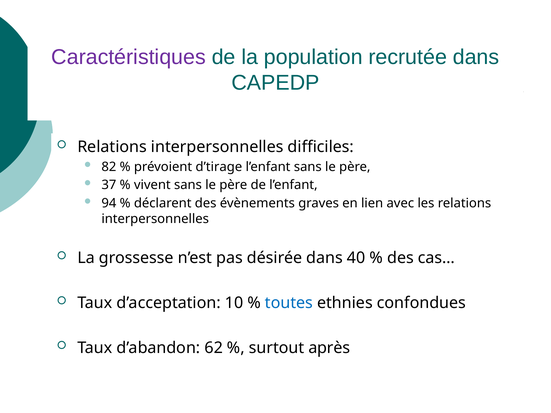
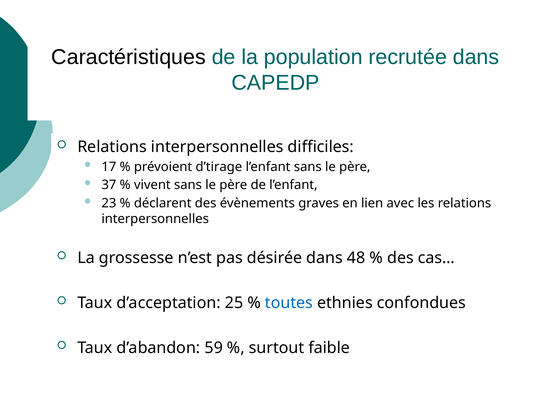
Caractéristiques colour: purple -> black (129, 57)
82: 82 -> 17 (109, 167)
94: 94 -> 23 (109, 203)
40: 40 -> 48 (356, 258)
10: 10 -> 25 (234, 303)
62: 62 -> 59 (214, 348)
après: après -> faible (329, 348)
